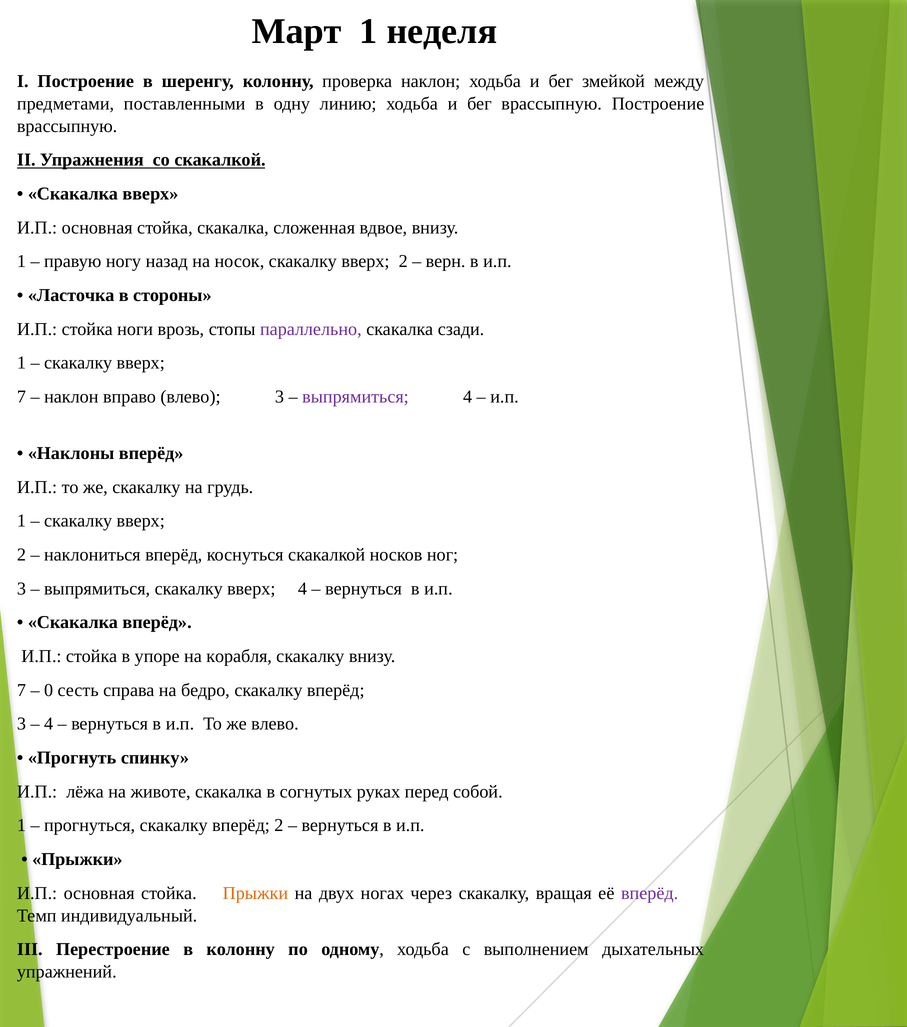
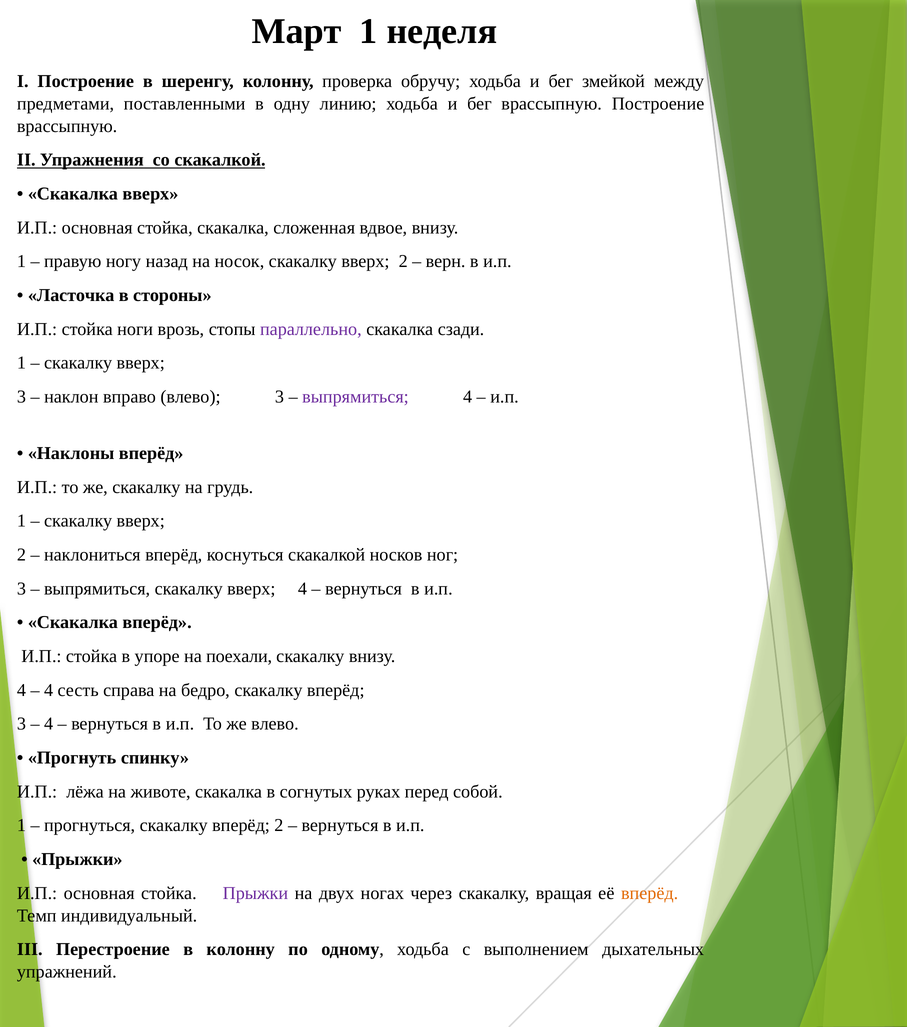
проверка наклон: наклон -> обручу (431, 81)
7: 7 -> 3 (22, 397)
корабля: корабля -> поехали (239, 656)
7: 7 -> 4 (22, 690)
0: 0 -> 4 (49, 690)
Прыжки colour: orange -> purple (255, 893)
вперёд colour: purple -> orange (650, 893)
